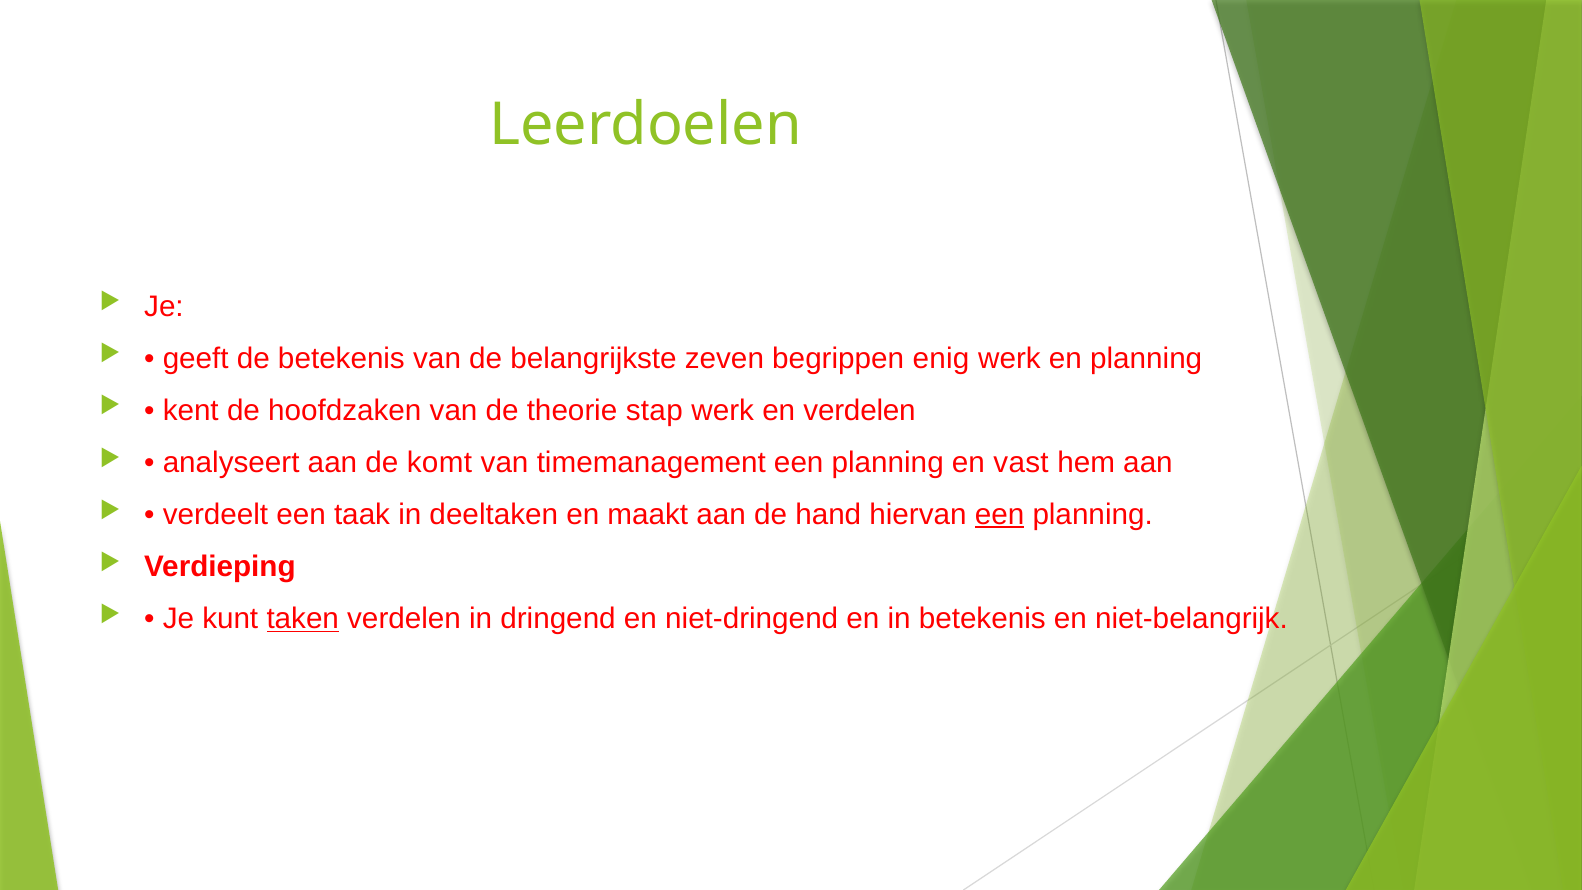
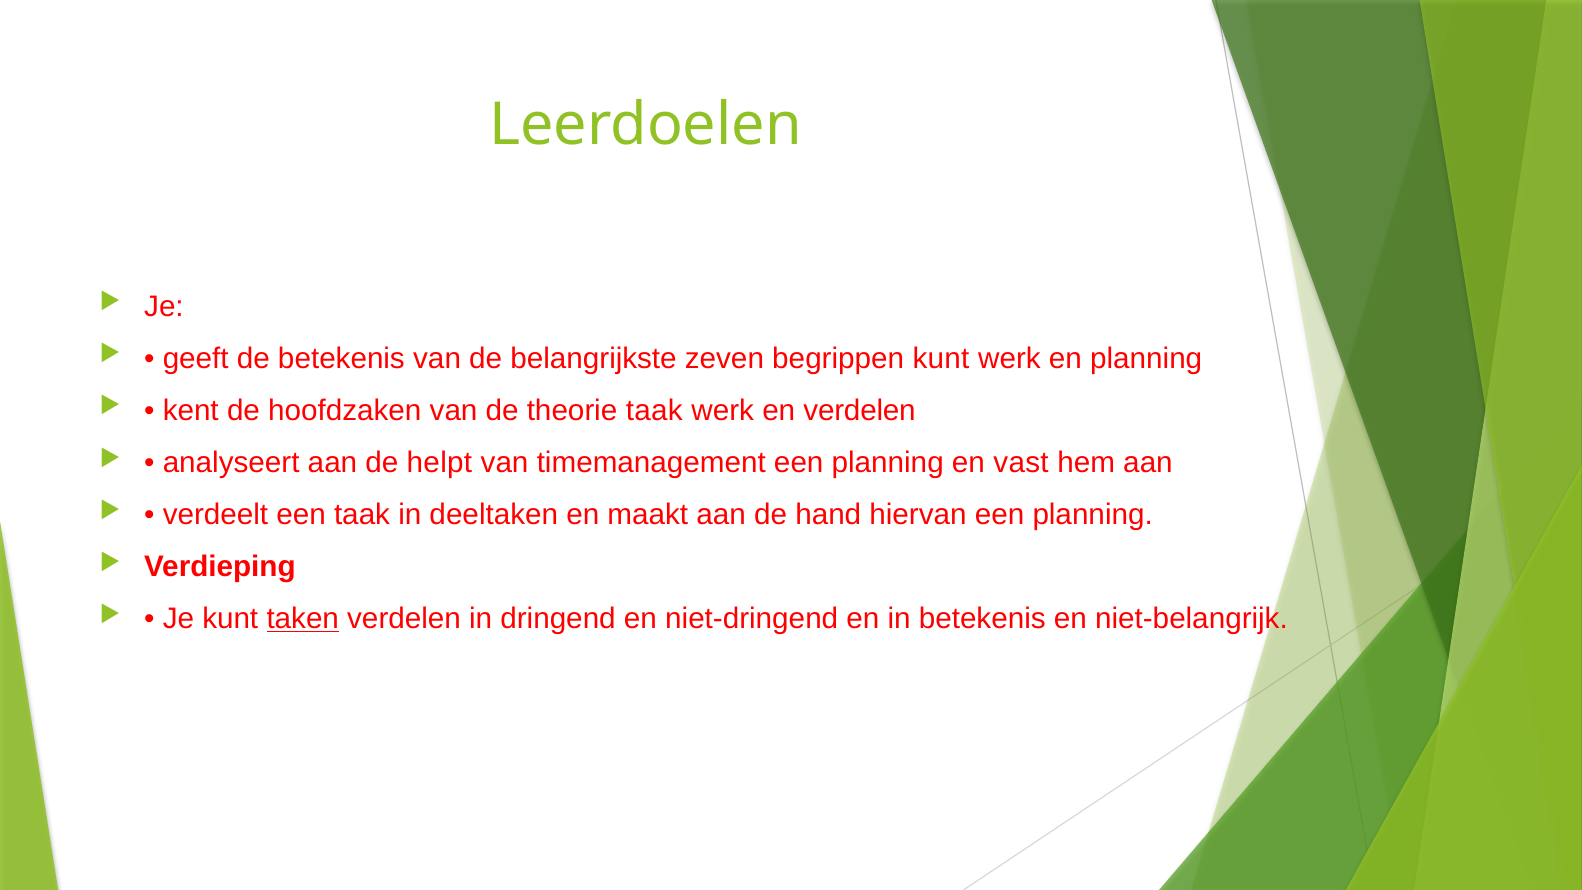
begrippen enig: enig -> kunt (941, 358)
theorie stap: stap -> taak (654, 410)
komt: komt -> helpt (439, 462)
een underline: present -> none (1000, 515)
